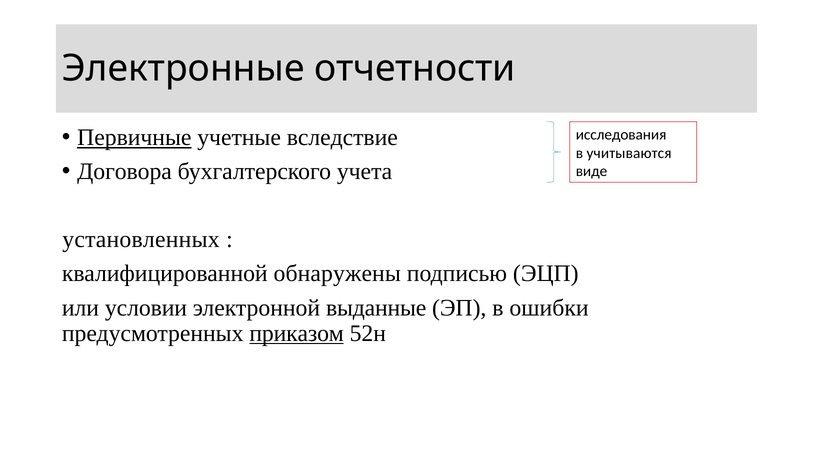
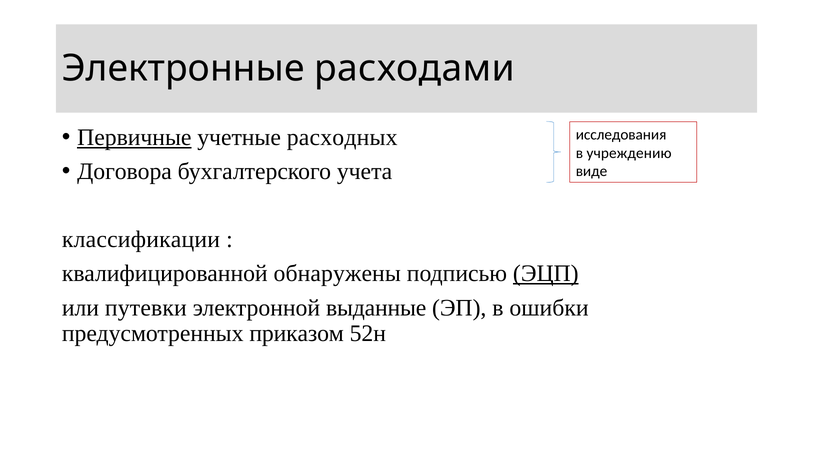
отчетности: отчетности -> расходами (415, 68)
вследствие: вследствие -> расходных (342, 137)
учитываются: учитываются -> учреждению (629, 153)
установленных: установленных -> классификации (141, 240)
ЭЦП underline: none -> present (546, 274)
условии: условии -> путевки (146, 308)
приказом underline: present -> none (297, 334)
